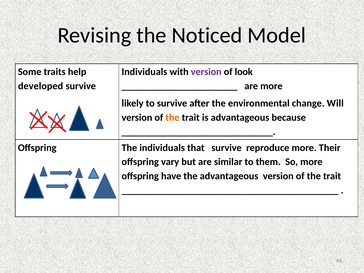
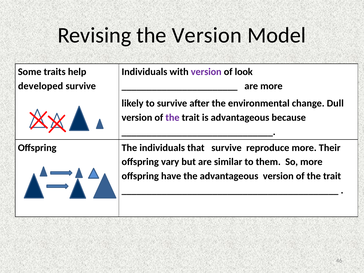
the Noticed: Noticed -> Version (207, 35)
Will: Will -> Dull (335, 103)
the colour: orange -> purple (172, 118)
